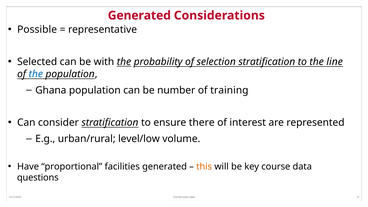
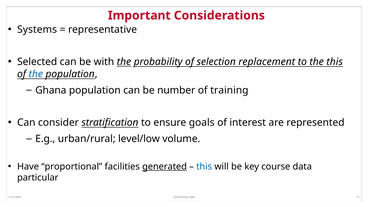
Generated: Generated -> Important (139, 15)
Possible: Possible -> Systems (37, 29)
selection stratification: stratification -> replacement (267, 62)
the line: line -> this (335, 62)
there: there -> goals (202, 123)
generated underline: none -> present (165, 166)
this colour: orange -> blue (204, 166)
questions: questions -> particular (38, 178)
